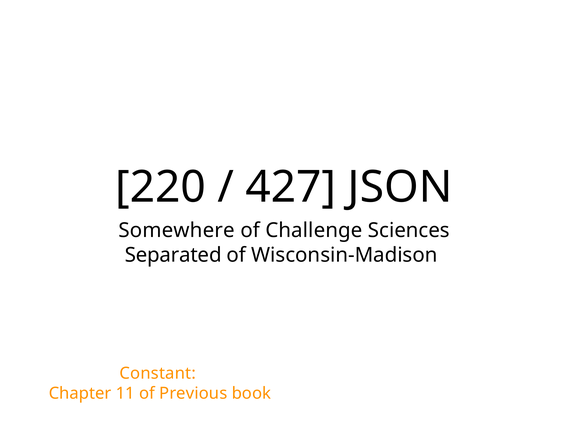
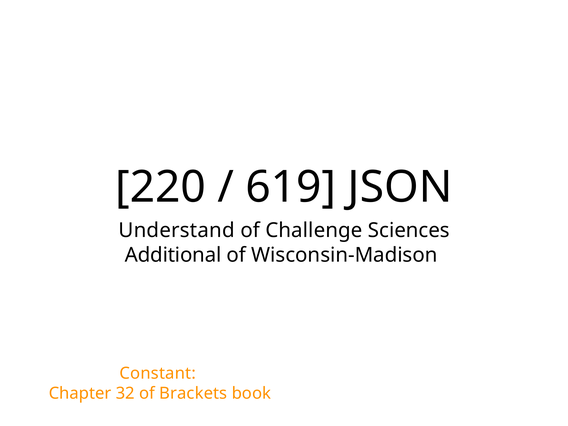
427: 427 -> 619 (291, 187)
Somewhere: Somewhere -> Understand (177, 230)
Separated: Separated -> Additional (173, 255)
11: 11 -> 32 (125, 393)
Previous: Previous -> Brackets (193, 393)
